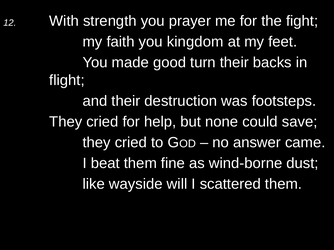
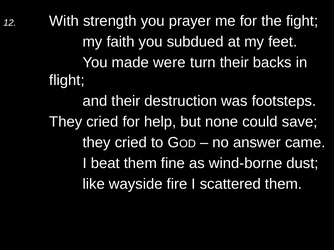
kingdom: kingdom -> subdued (195, 42)
good: good -> were (169, 63)
will: will -> fire (177, 184)
